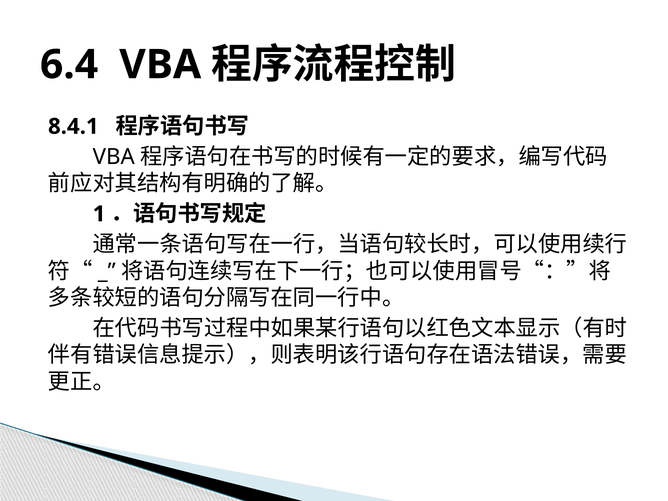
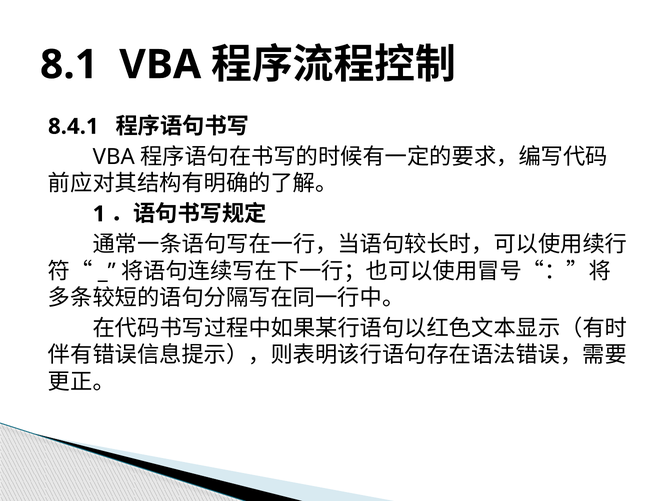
6.4: 6.4 -> 8.1 (69, 65)
